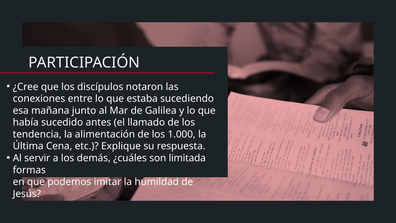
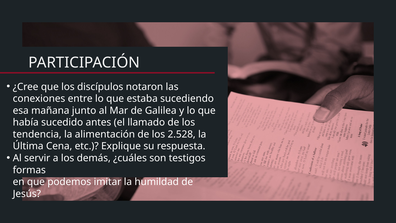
1.000: 1.000 -> 2.528 (182, 134)
limitada: limitada -> testigos (187, 158)
